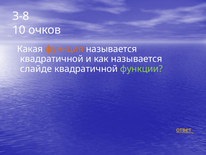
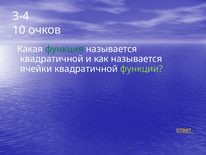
З-8: З-8 -> З-4 (21, 16)
функция colour: orange -> green (64, 49)
слайде: слайде -> ячейки (36, 69)
